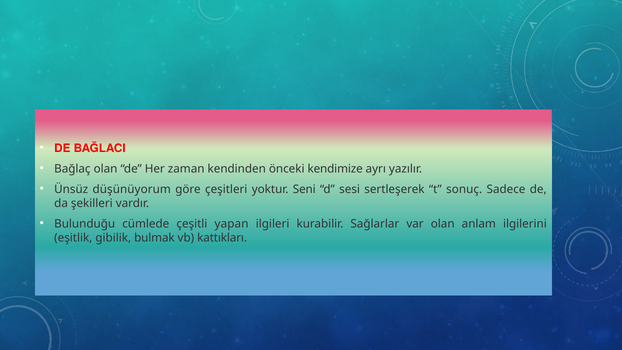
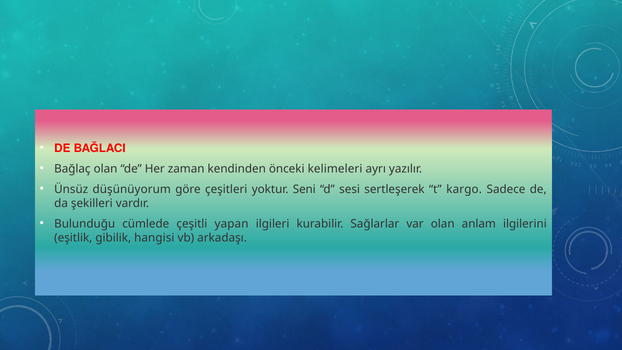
kendimize: kendimize -> kelimeleri (335, 169)
sonuç: sonuç -> kargo (464, 189)
bulmak: bulmak -> hangisi (154, 238)
kattıkları: kattıkları -> arkadaşı (222, 238)
